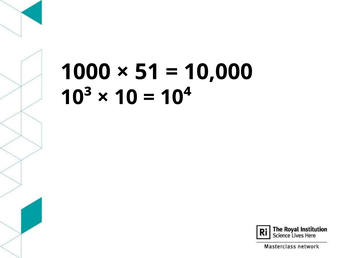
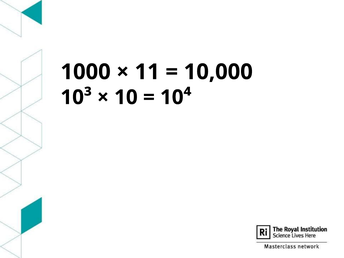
51: 51 -> 11 (147, 72)
